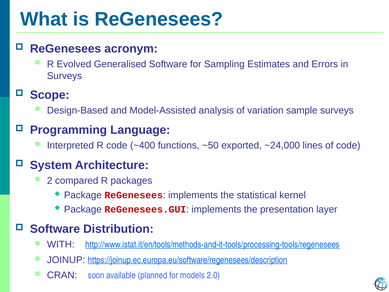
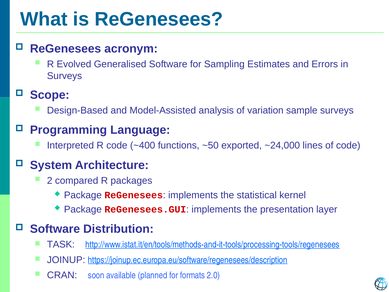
WITH: WITH -> TASK (61, 244)
models: models -> formats (193, 275)
